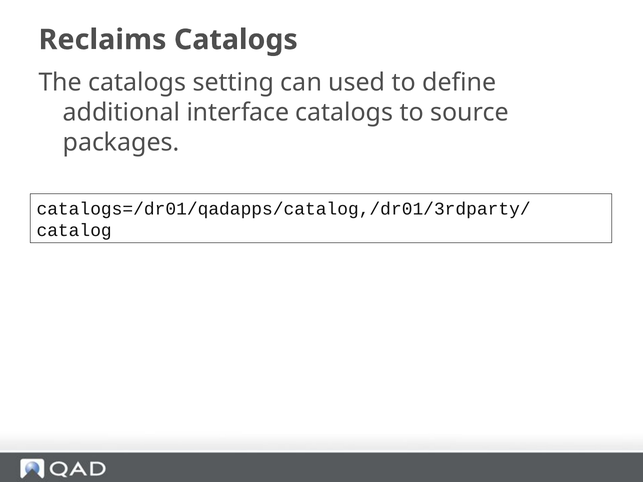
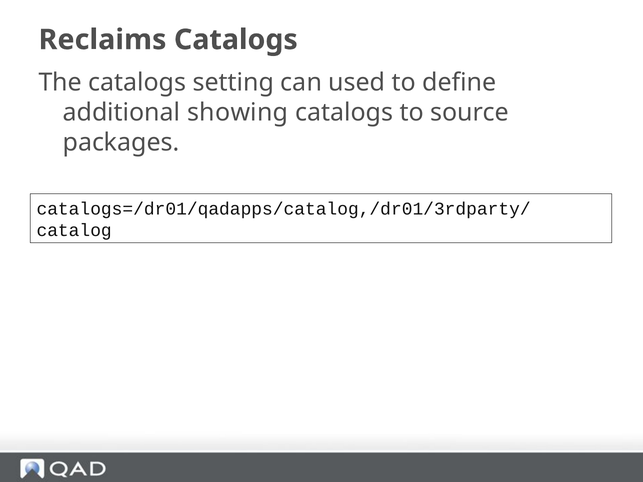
interface: interface -> showing (238, 113)
